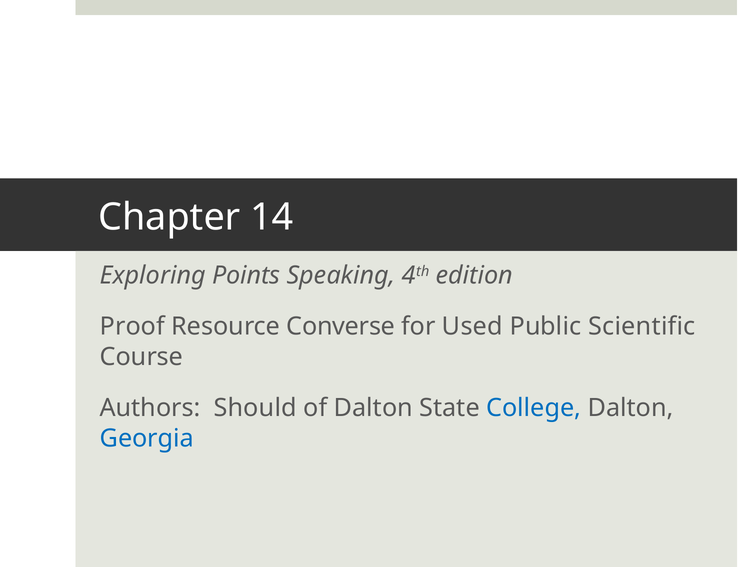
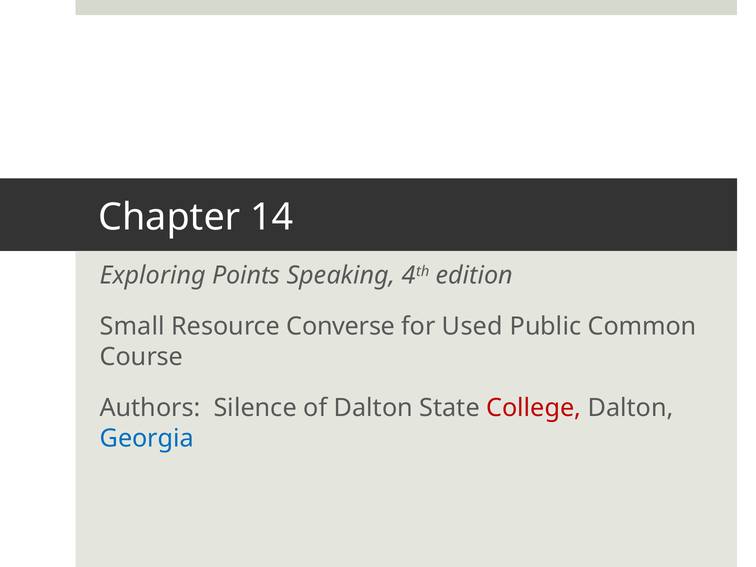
Proof: Proof -> Small (132, 327)
Scientific: Scientific -> Common (642, 327)
Should: Should -> Silence (255, 408)
College colour: blue -> red (534, 408)
